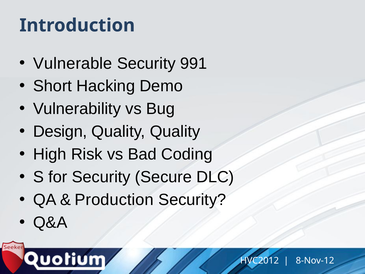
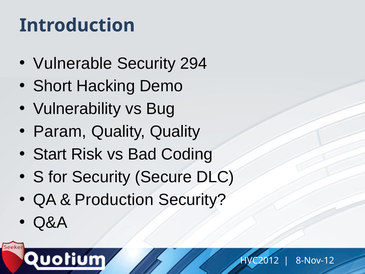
991: 991 -> 294 (194, 63)
Design: Design -> Param (60, 131)
High: High -> Start (50, 154)
